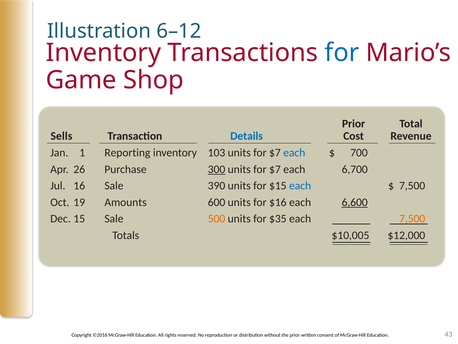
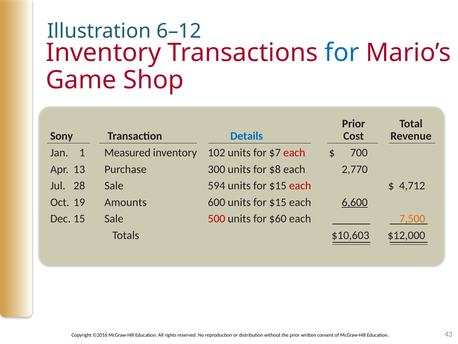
Sells: Sells -> Sony (62, 136)
Reporting: Reporting -> Measured (127, 153)
103: 103 -> 102 (217, 153)
each colour: blue -> red (294, 153)
26: 26 -> 13 (79, 169)
300 underline: present -> none (217, 169)
$7: $7 -> $8 (275, 169)
6,700: 6,700 -> 2,770 (355, 169)
16: 16 -> 28 (79, 185)
390: 390 -> 594 (217, 185)
each colour: blue -> red (300, 185)
7,500: 7,500 -> 4,712 (412, 185)
600 units for $16: $16 -> $15 (278, 202)
500 colour: orange -> red (217, 218)
$35: $35 -> $60 (278, 218)
$10,005: $10,005 -> $10,603 (350, 235)
